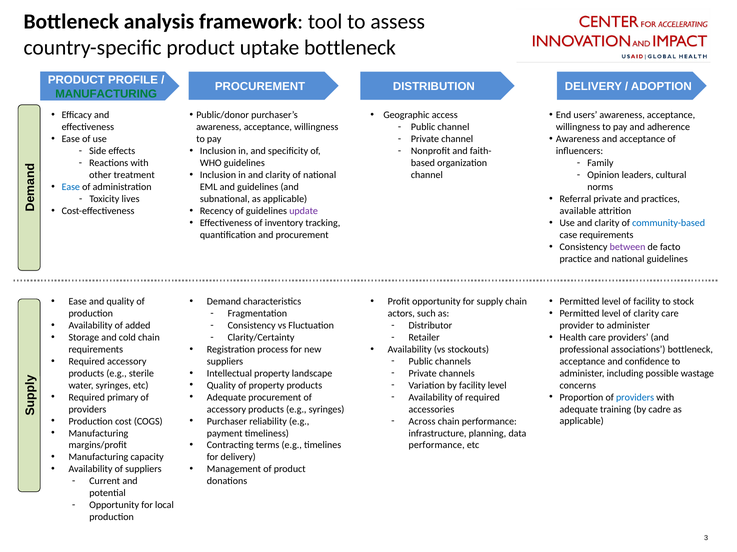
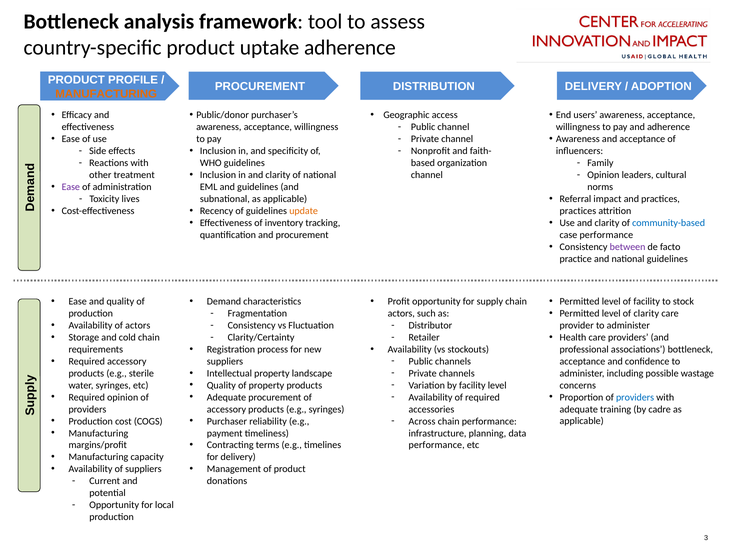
uptake bottleneck: bottleneck -> adherence (350, 48)
MANUFACTURING colour: green -> orange (106, 94)
Ease colour: blue -> purple (71, 187)
Referral private: private -> impact (607, 199)
update colour: purple -> orange (304, 211)
available: available -> practices (578, 211)
case requirements: requirements -> performance (606, 235)
of added: added -> actors (138, 326)
Required primary: primary -> opinion (123, 398)
